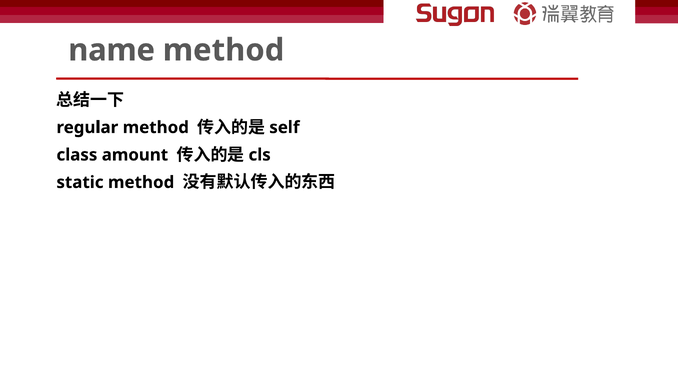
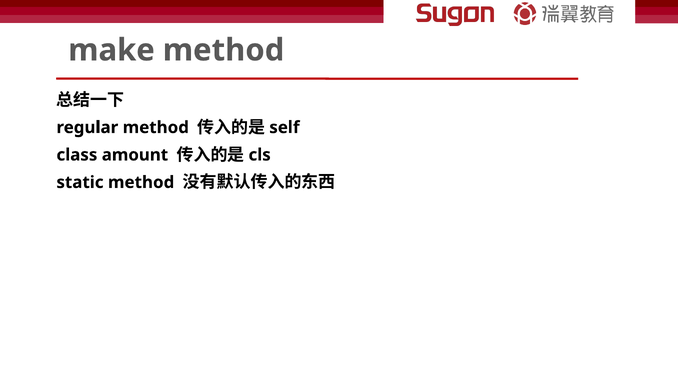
name: name -> make (112, 50)
